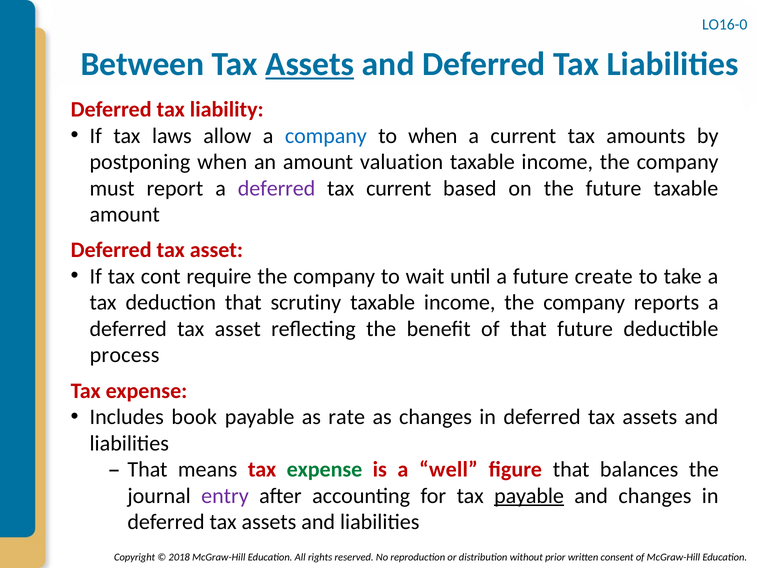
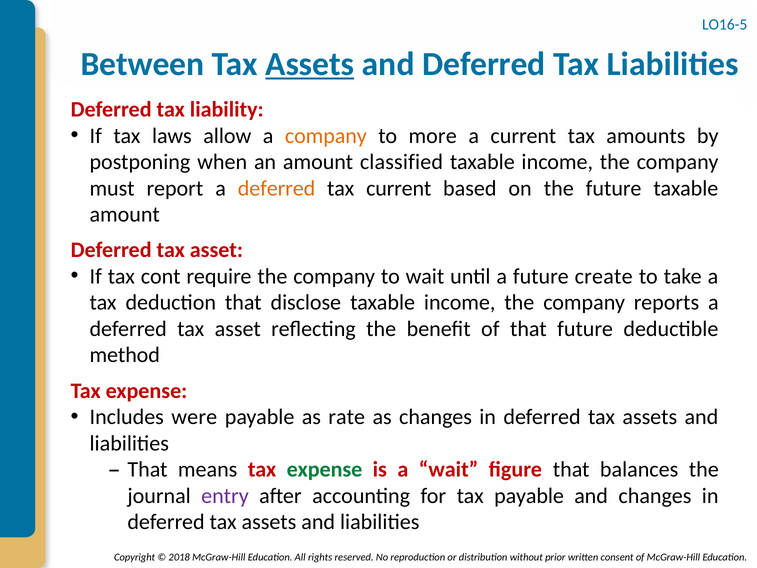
LO16-0: LO16-0 -> LO16-5 (725, 25)
company colour: blue -> orange (326, 136)
to when: when -> more (433, 136)
valuation: valuation -> classified (401, 162)
deferred colour: purple -> orange (277, 188)
scrutiny: scrutiny -> disclose (306, 303)
process: process -> method (125, 355)
book: book -> were (194, 417)
a well: well -> wait (449, 469)
payable underline: present -> none (529, 496)
